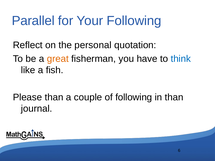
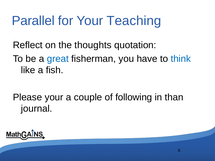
Your Following: Following -> Teaching (134, 21)
personal: personal -> thoughts (93, 45)
great colour: orange -> blue (58, 59)
Please than: than -> your (54, 97)
